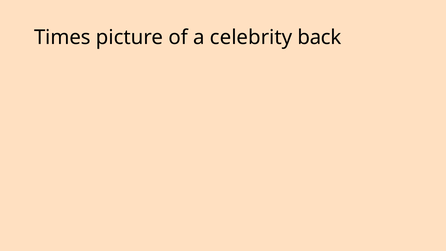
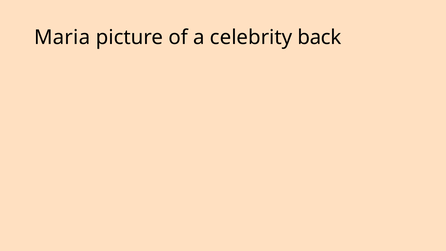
Times: Times -> Maria (62, 37)
